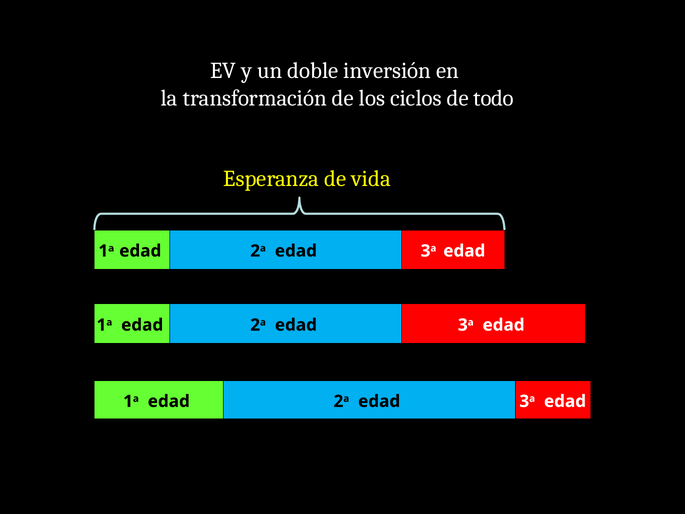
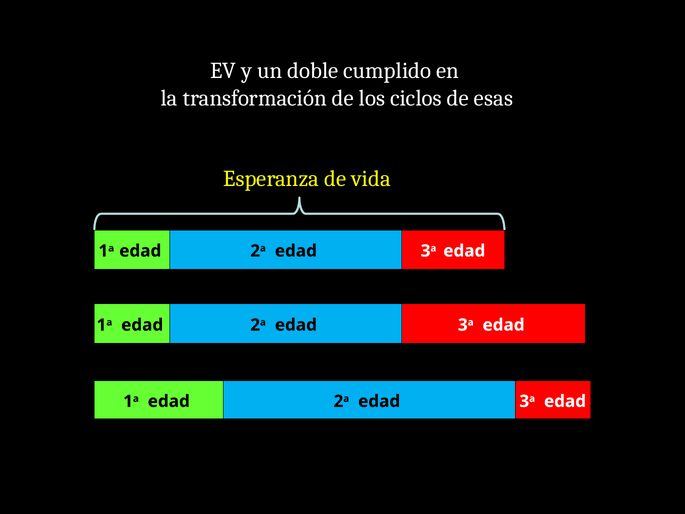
inversión: inversión -> cumplido (387, 71)
todo: todo -> esas (493, 98)
